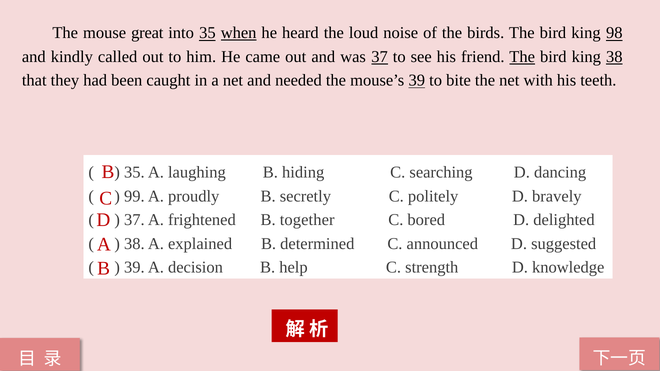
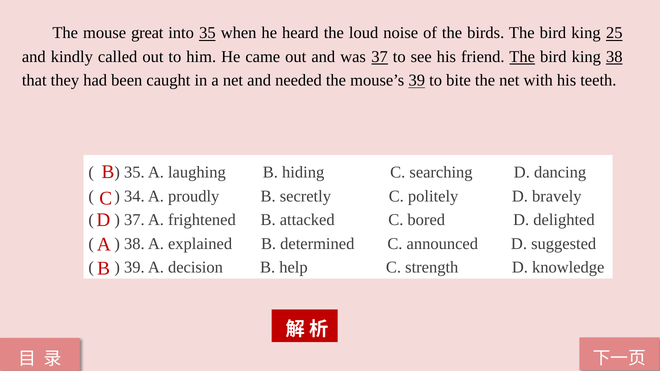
when underline: present -> none (239, 33)
98: 98 -> 25 (614, 33)
99: 99 -> 34 (134, 196)
together: together -> attacked (307, 220)
